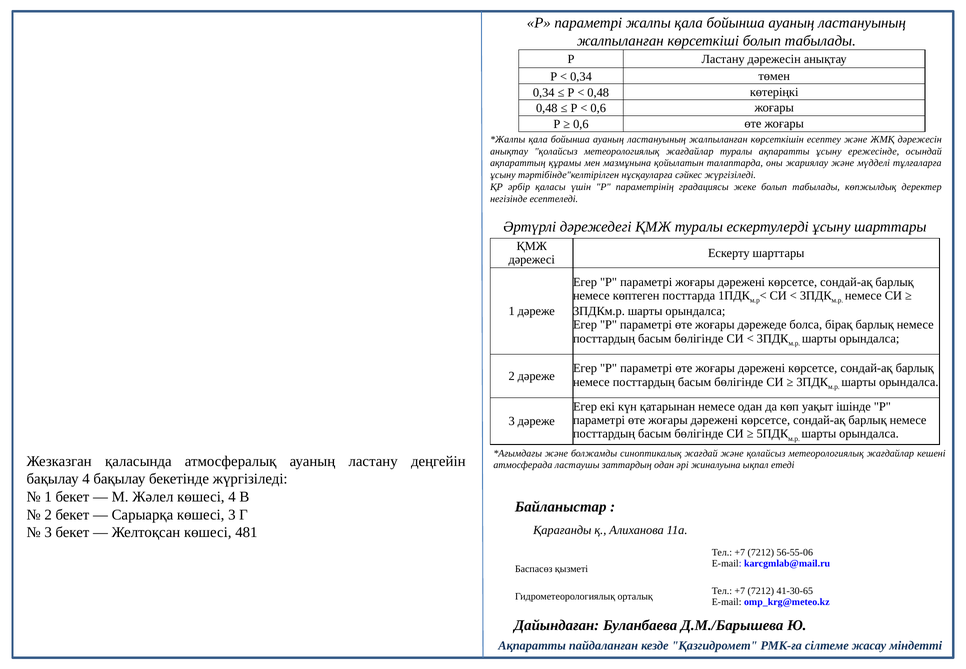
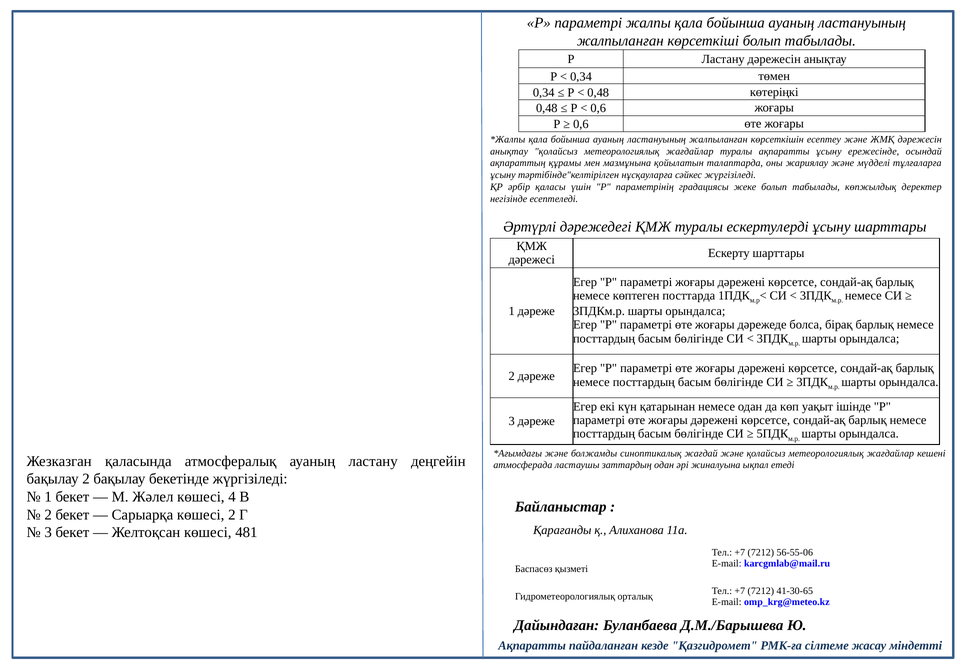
бақылау 4: 4 -> 2 (86, 479)
көшесі 3: 3 -> 2 (232, 515)
